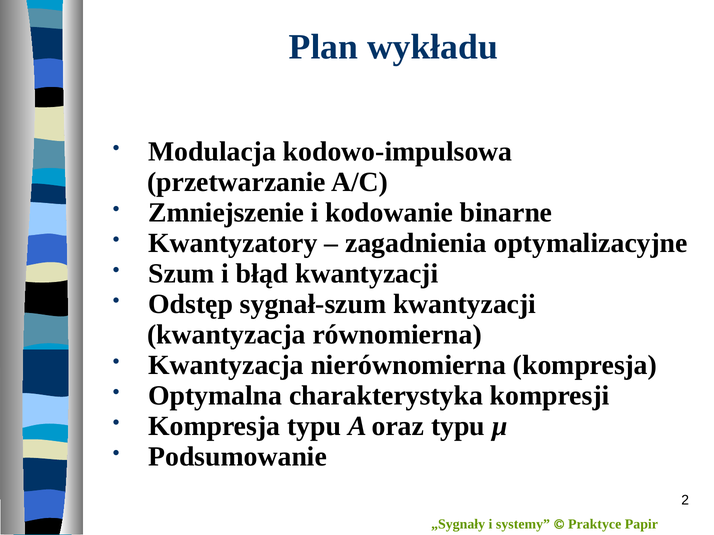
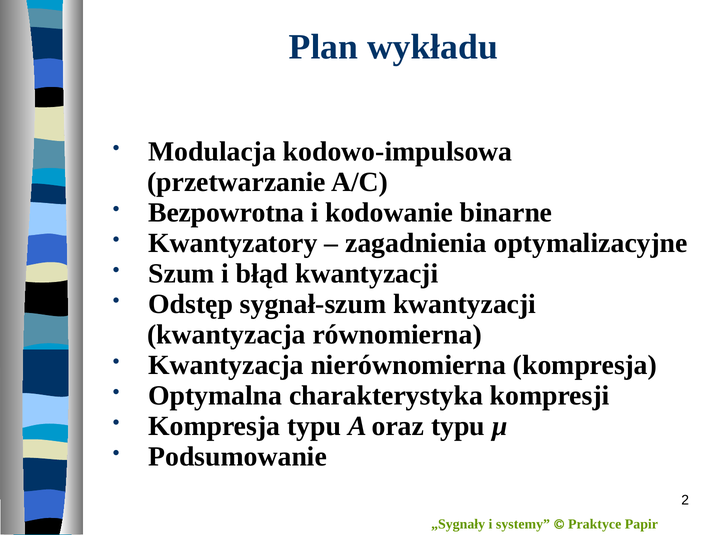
Zmniejszenie: Zmniejszenie -> Bezpowrotna (226, 213)
